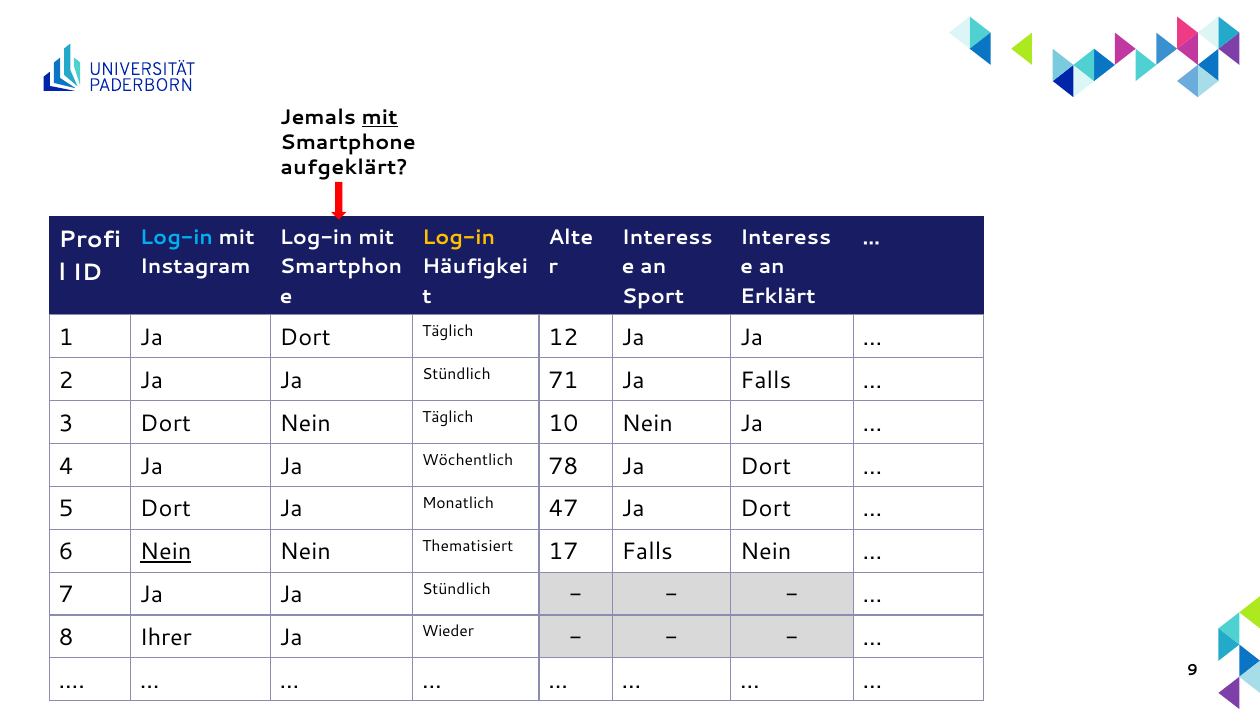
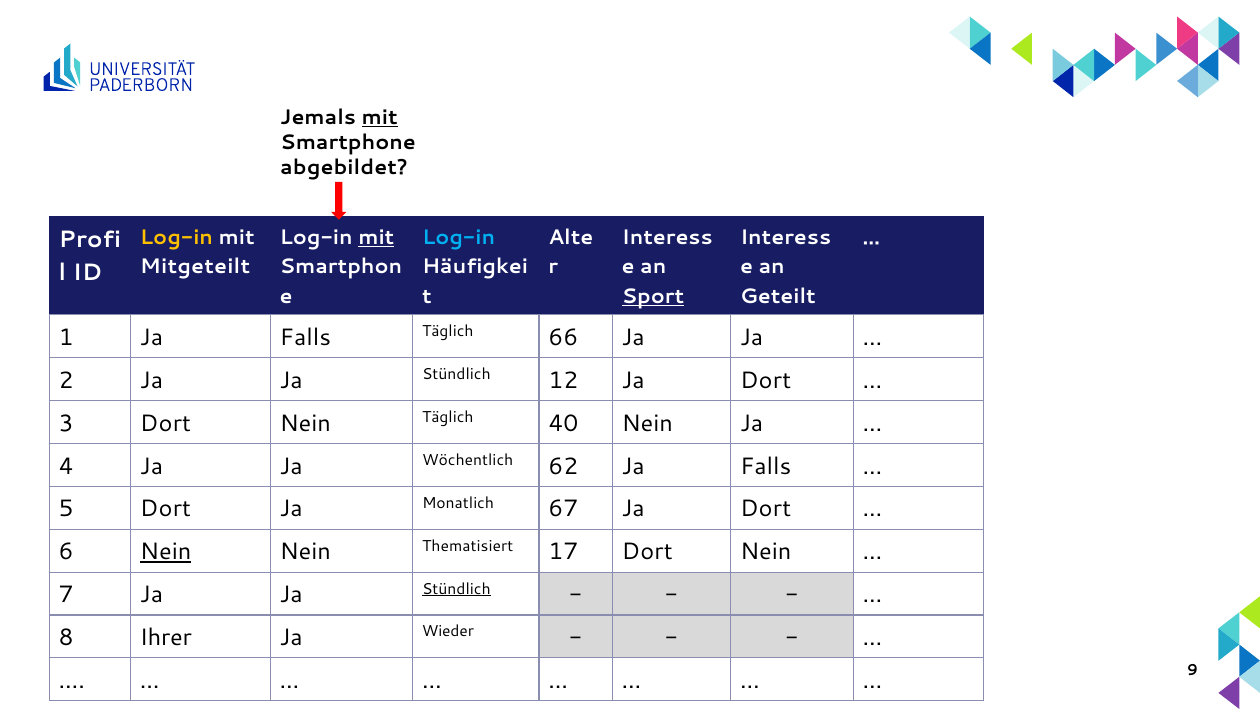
aufgeklärt: aufgeklärt -> abgebildet (344, 168)
Log-in colour: light blue -> yellow (176, 237)
mit underline: none -> present (376, 237)
Log-in colour: yellow -> light blue (459, 237)
Instagram: Instagram -> Mitgeteilt (195, 267)
Sport underline: none -> present (653, 296)
Erklärt: Erklärt -> Geteilt (778, 296)
1 Ja Dort: Dort -> Falls (305, 338)
12: 12 -> 66 (563, 338)
71: 71 -> 12 (563, 380)
Falls: Falls -> Dort (766, 380)
10: 10 -> 40 (563, 423)
78: 78 -> 62 (563, 466)
Dort: Dort -> Falls (766, 466)
47: 47 -> 67 (563, 509)
17 Falls: Falls -> Dort (647, 552)
Stündlich underline: none -> present (456, 589)
